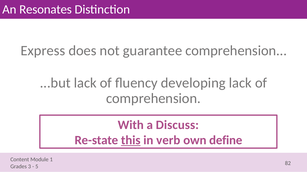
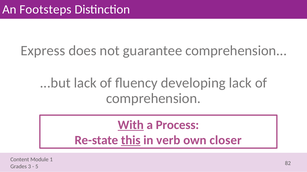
Resonates: Resonates -> Footsteps (45, 9)
With underline: none -> present (131, 125)
Discuss: Discuss -> Process (177, 125)
define: define -> closer (226, 141)
